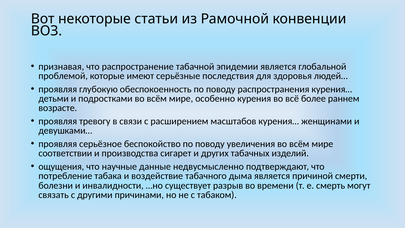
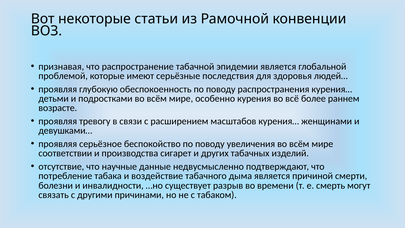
ощущения: ощущения -> отсутствие (61, 166)
